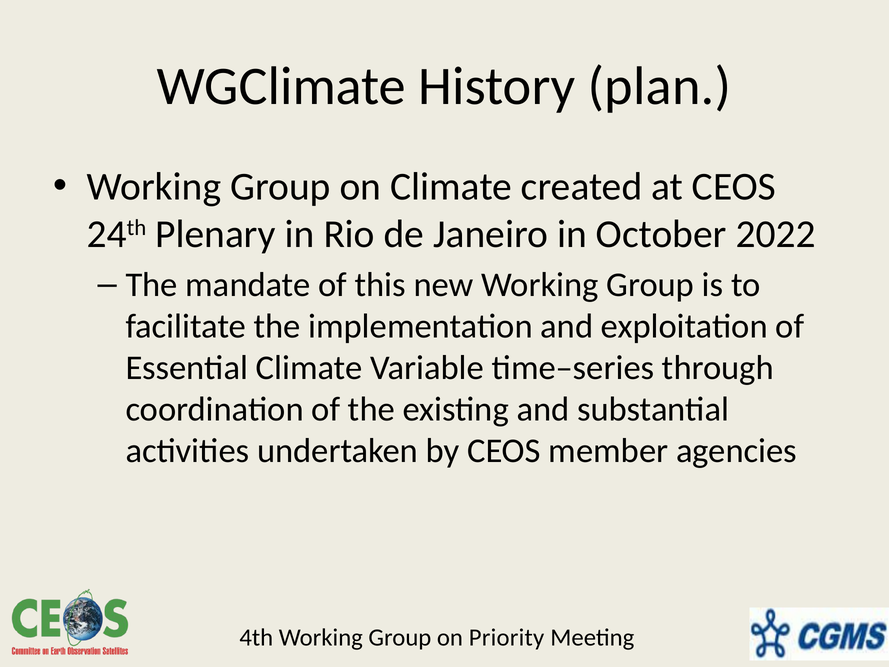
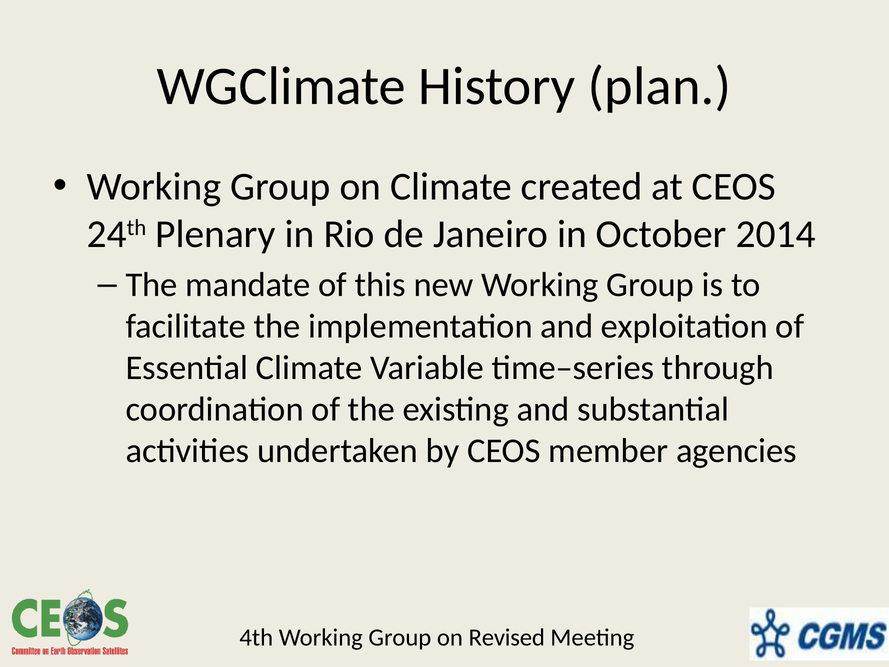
2022: 2022 -> 2014 (776, 234)
Priority: Priority -> Revised (507, 637)
